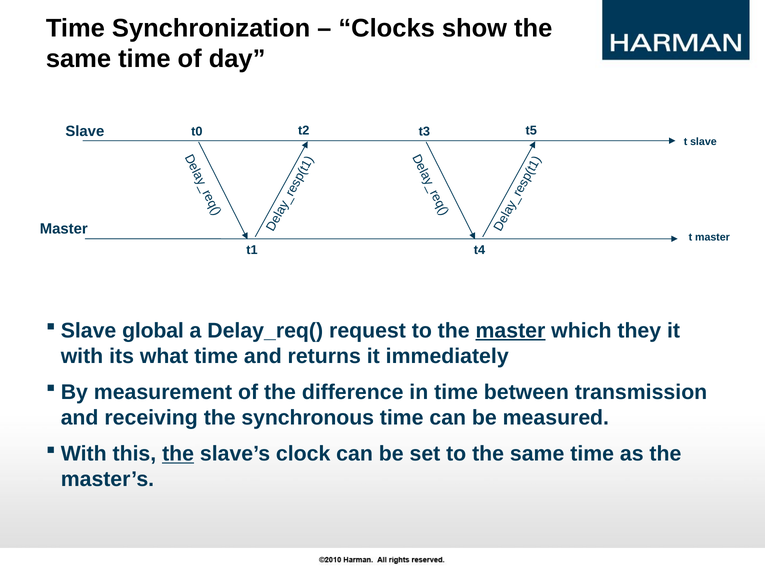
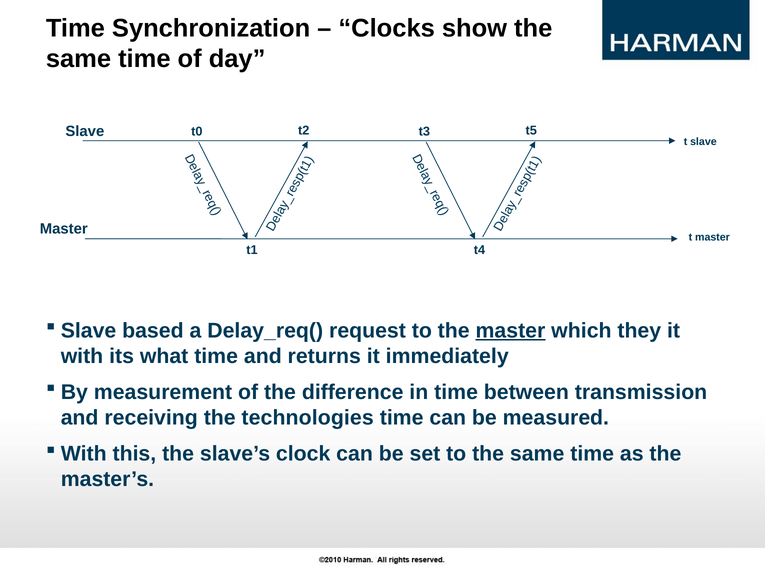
global: global -> based (153, 330)
synchronous: synchronous -> technologies (308, 418)
the underline: present -> none (178, 454)
